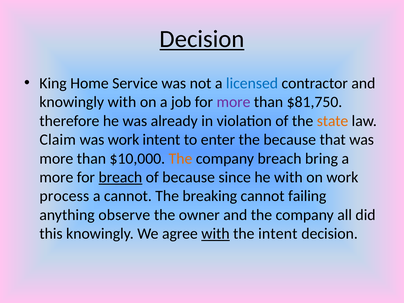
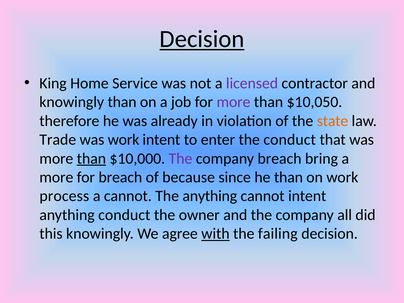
licensed colour: blue -> purple (252, 83)
knowingly with: with -> than (122, 102)
$81,750: $81,750 -> $10,050 (314, 102)
Claim: Claim -> Trade (58, 140)
the because: because -> conduct (290, 140)
than underline: none -> present (91, 158)
The colour: orange -> purple (181, 158)
breach underline: present -> none (120, 177)
he with: with -> than (288, 177)
The breaking: breaking -> anything (210, 196)
cannot failing: failing -> intent (307, 196)
anything observe: observe -> conduct (124, 215)
the intent: intent -> failing (278, 234)
